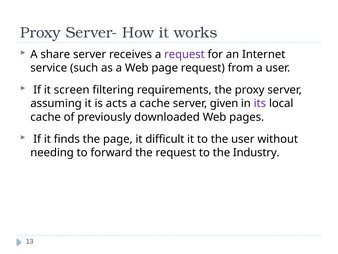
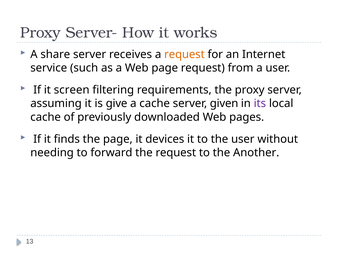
request colour: purple -> orange (184, 54)
acts: acts -> give (117, 103)
difficult: difficult -> devices (165, 139)
Industry: Industry -> Another (256, 152)
